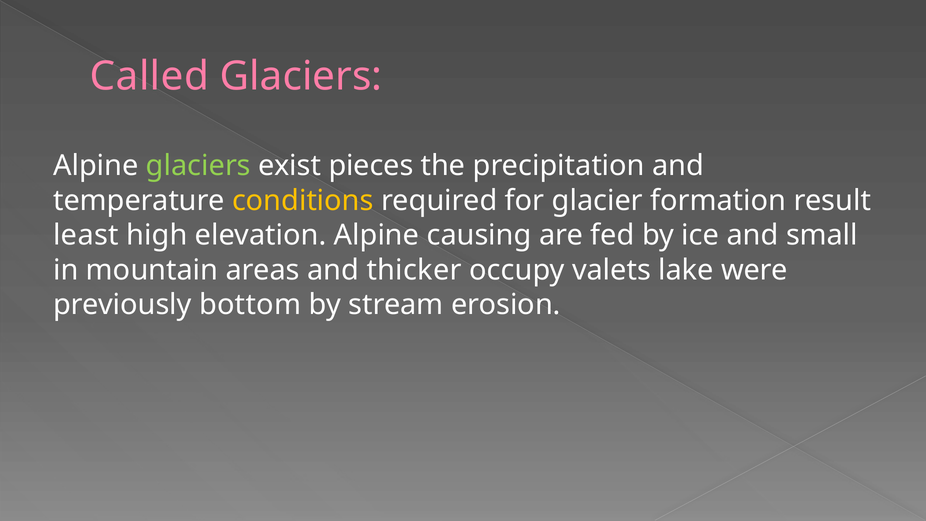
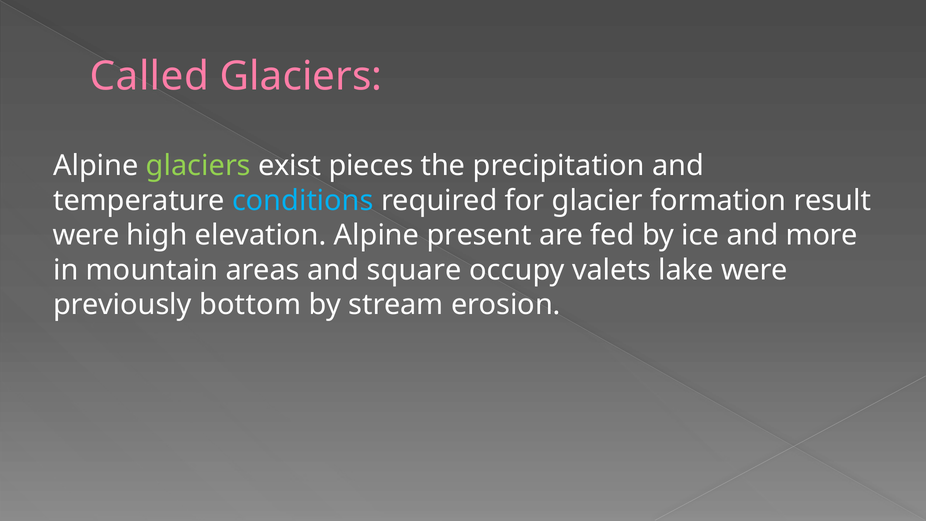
conditions colour: yellow -> light blue (303, 201)
least: least -> were (86, 235)
causing: causing -> present (479, 235)
small: small -> more (822, 235)
thicker: thicker -> square (414, 270)
